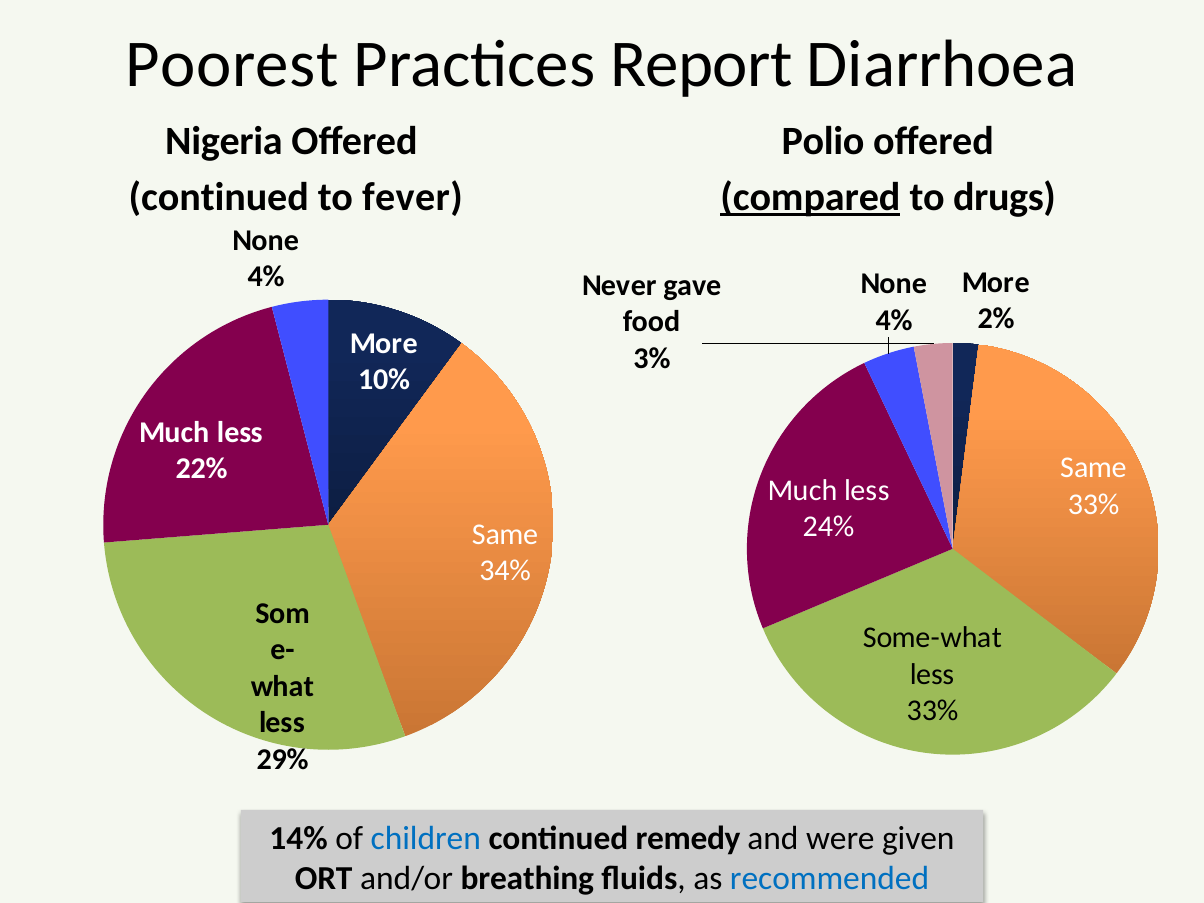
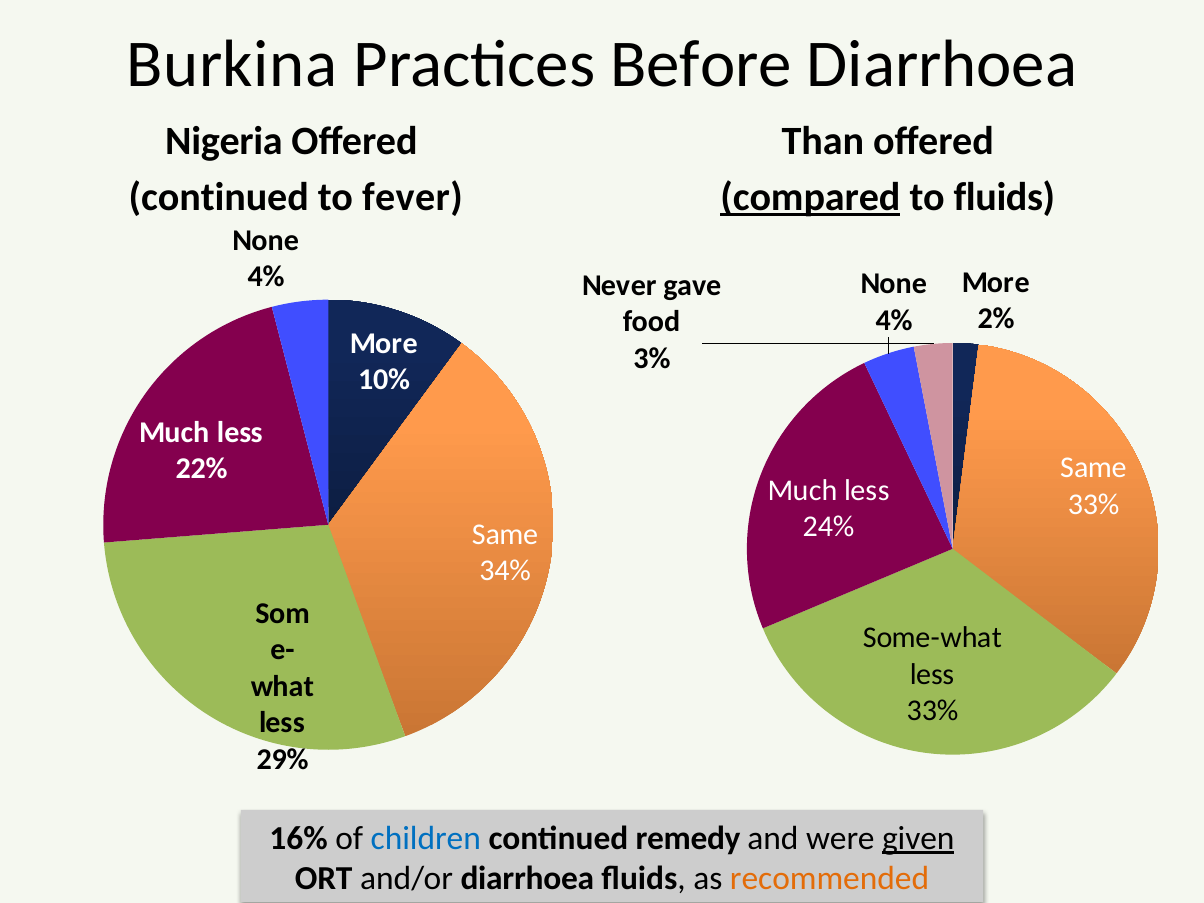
Poorest: Poorest -> Burkina (232, 65)
Report: Report -> Before (701, 65)
Polio: Polio -> Than (823, 141)
to drugs: drugs -> fluids (1004, 197)
14%: 14% -> 16% (299, 838)
given underline: none -> present (918, 838)
and/or breathing: breathing -> diarrhoea (527, 878)
recommended colour: blue -> orange (830, 878)
